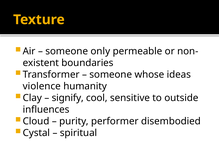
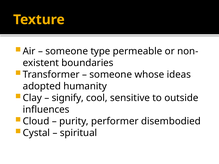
only: only -> type (100, 51)
violence: violence -> adopted (42, 86)
